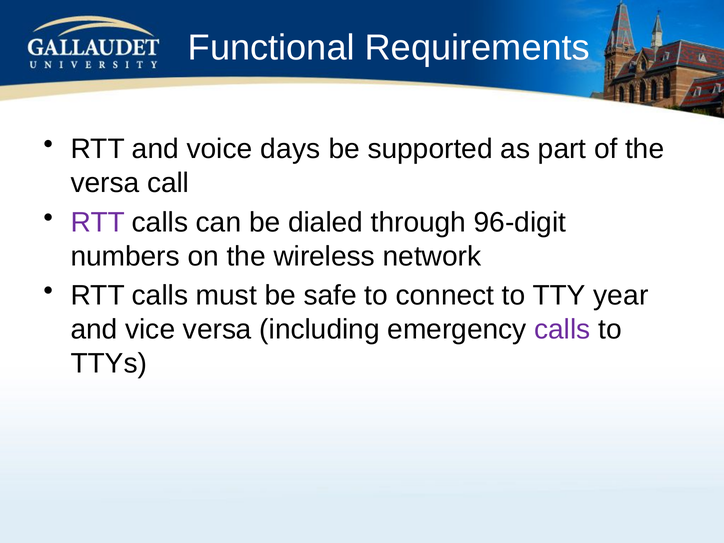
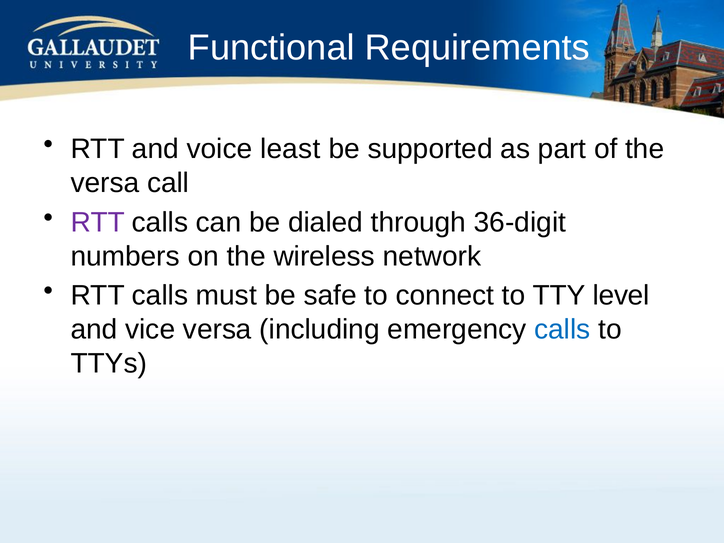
days: days -> least (290, 149)
96-digit: 96-digit -> 36-digit (520, 222)
year: year -> level (621, 296)
calls colour: purple -> blue (562, 330)
